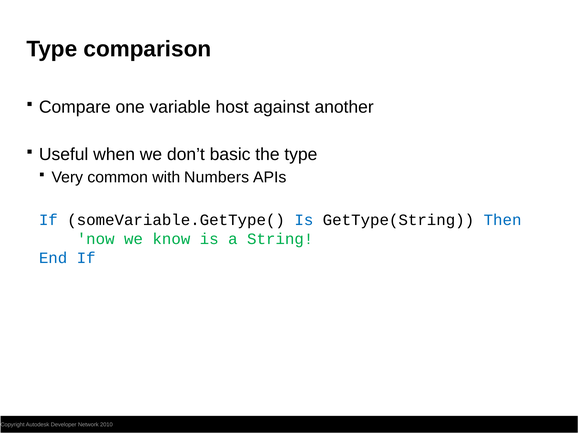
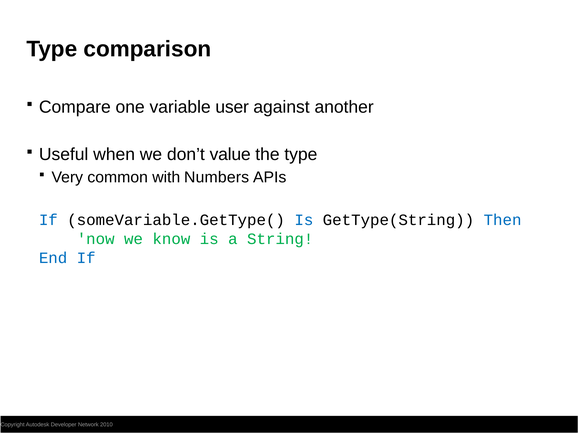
host: host -> user (232, 107)
basic: basic -> value (230, 155)
